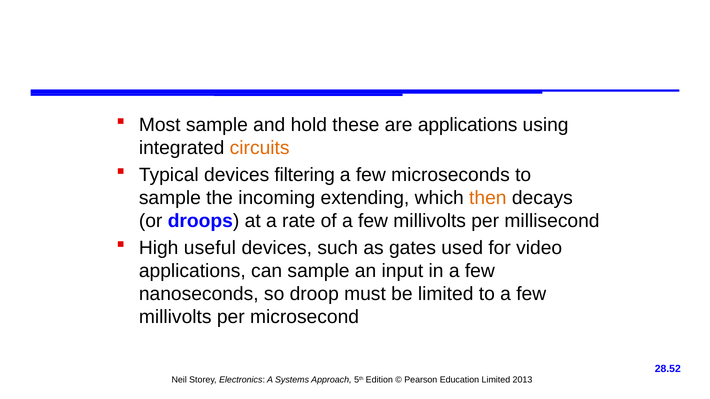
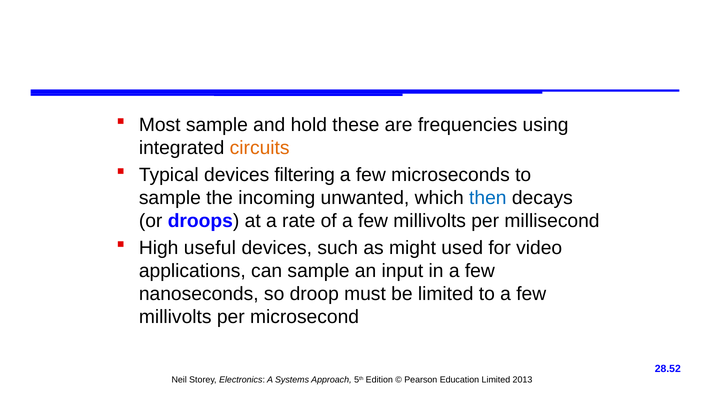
are applications: applications -> frequencies (468, 125)
extending: extending -> unwanted (365, 198)
then colour: orange -> blue (488, 198)
gates: gates -> might (413, 248)
